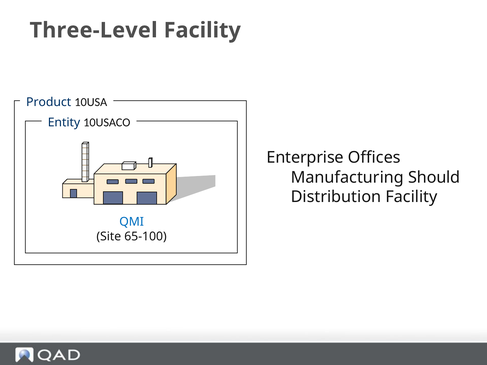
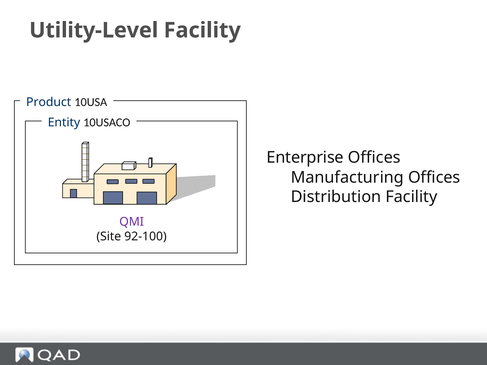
Three-Level: Three-Level -> Utility-Level (94, 30)
Manufacturing Should: Should -> Offices (434, 178)
QMI colour: blue -> purple (132, 222)
65-100: 65-100 -> 92-100 (145, 237)
